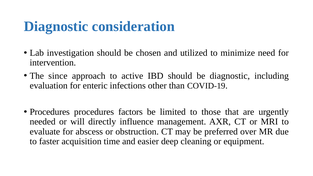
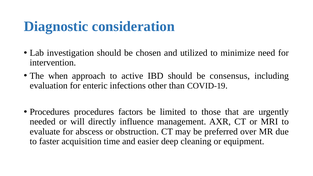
since: since -> when (58, 76)
be diagnostic: diagnostic -> consensus (230, 76)
